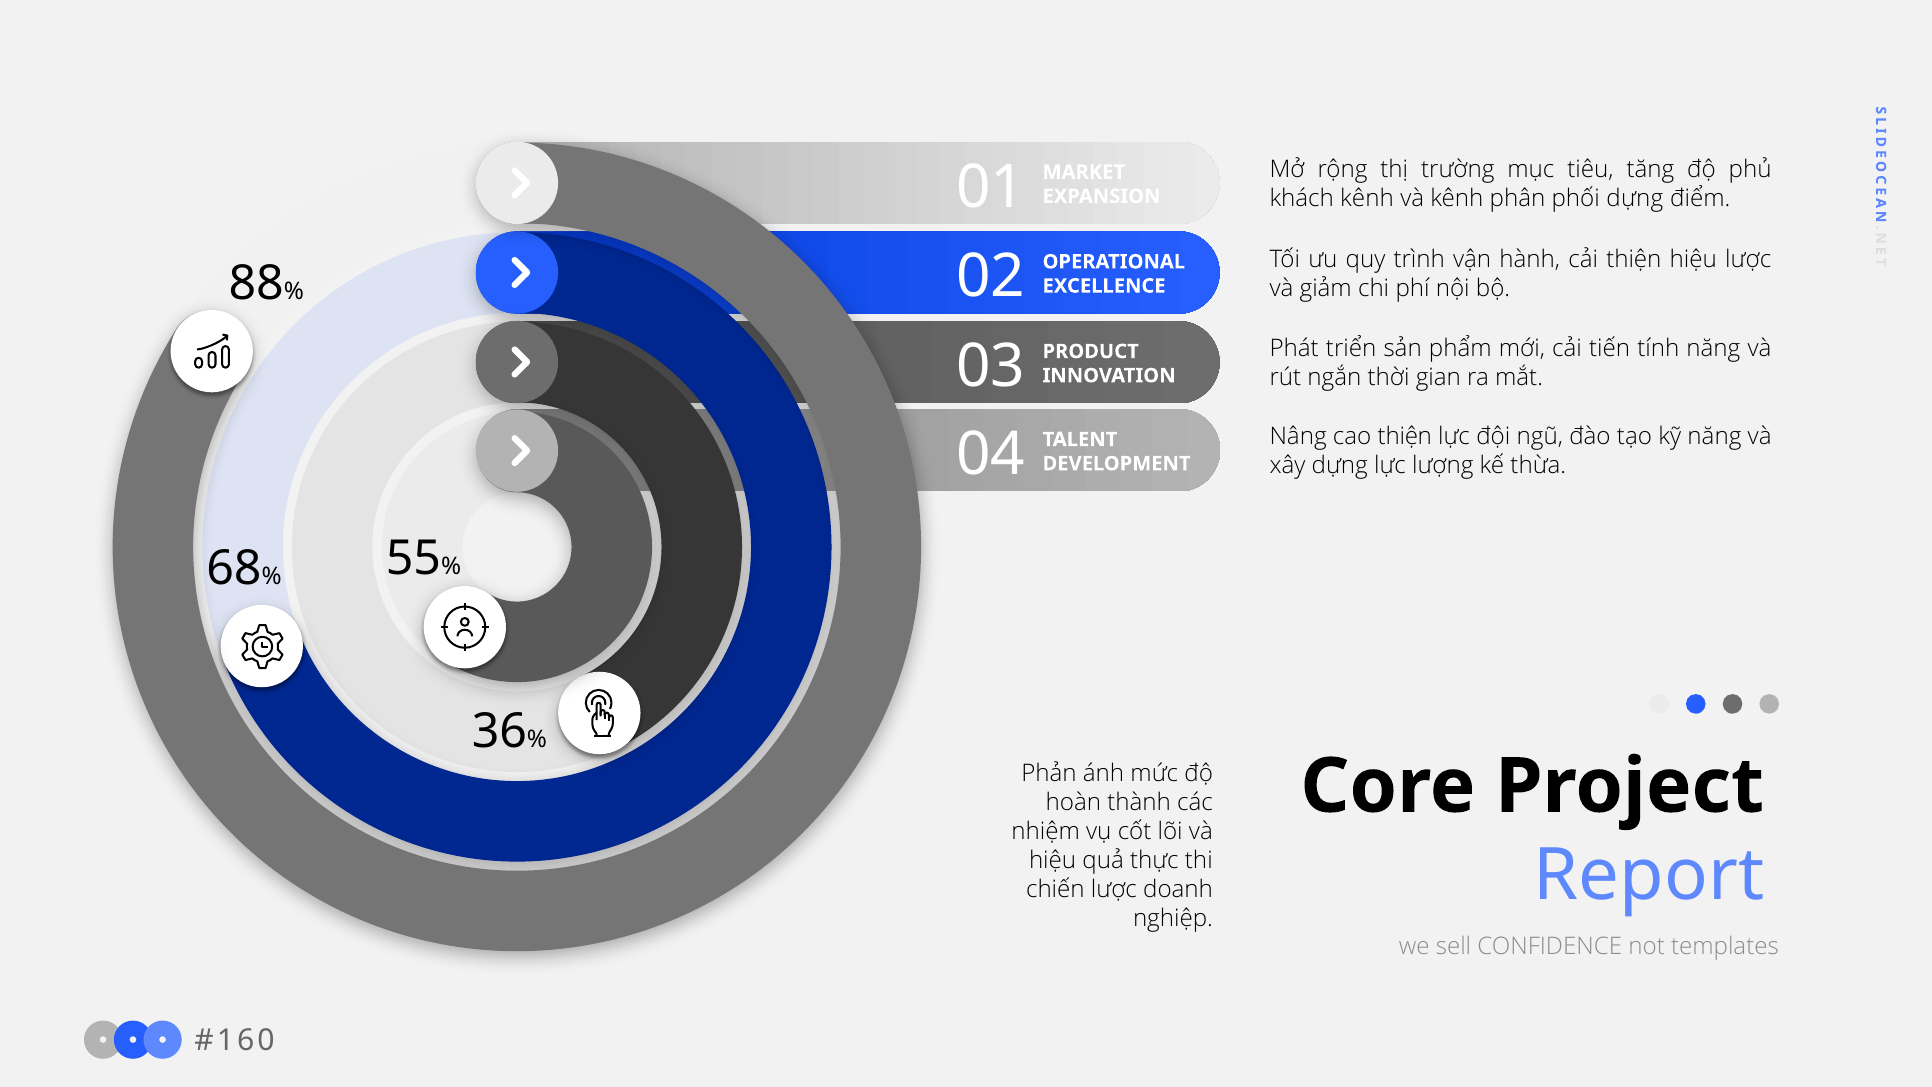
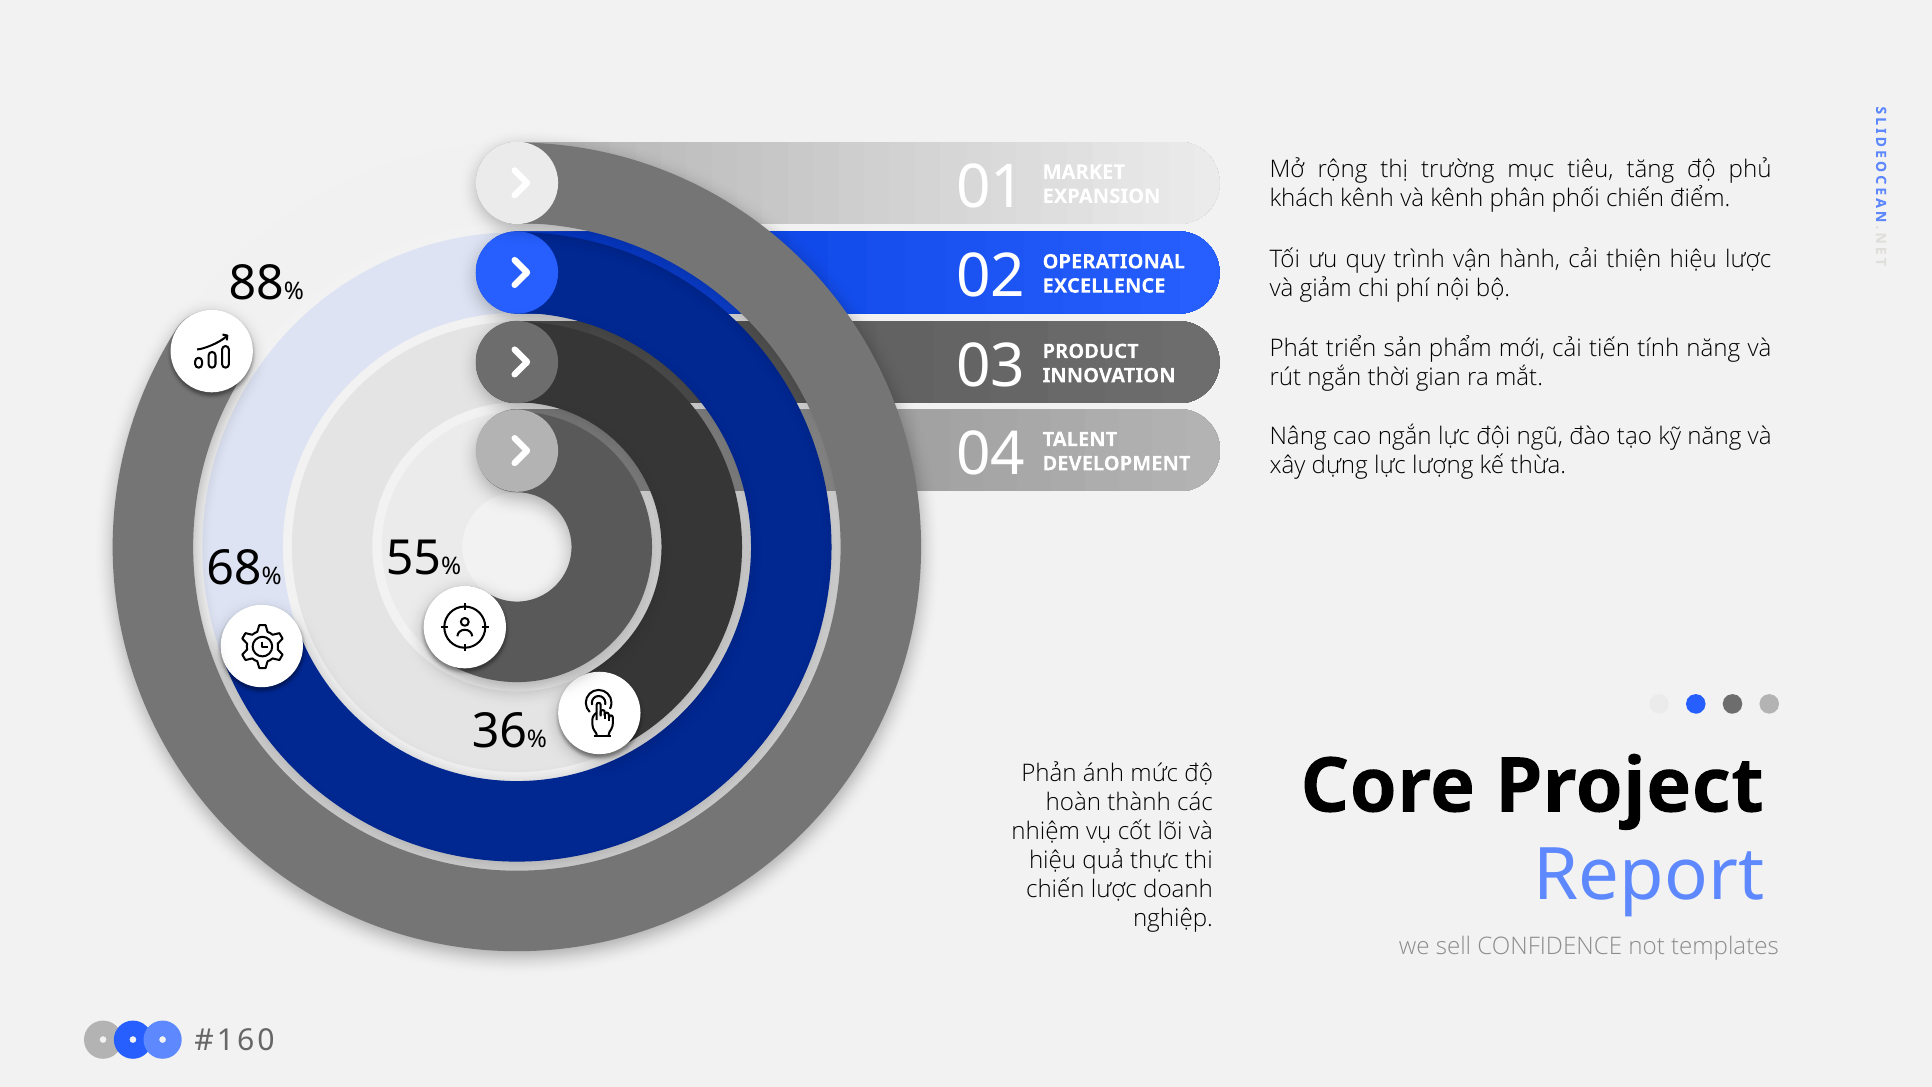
phối dựng: dựng -> chiến (1635, 199)
cao thiện: thiện -> ngắn (1405, 437)
